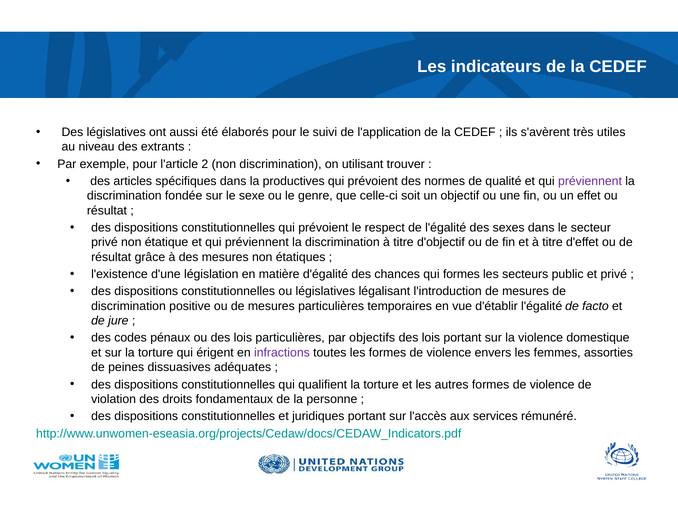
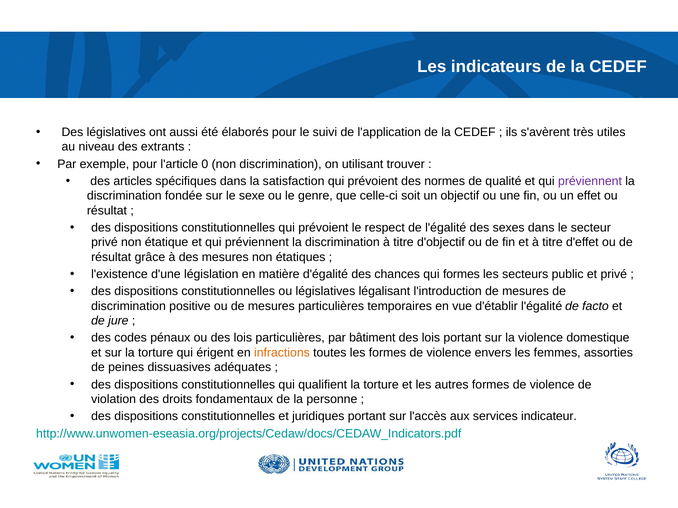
2: 2 -> 0 (205, 164)
productives: productives -> satisfaction (294, 181)
objectifs: objectifs -> bâtiment (372, 338)
infractions colour: purple -> orange (282, 353)
rémunéré: rémunéré -> indicateur (549, 417)
